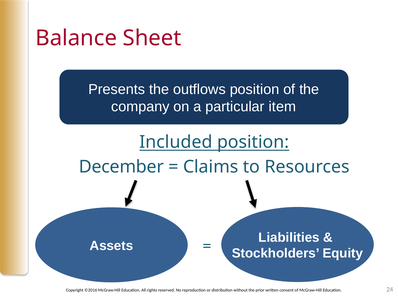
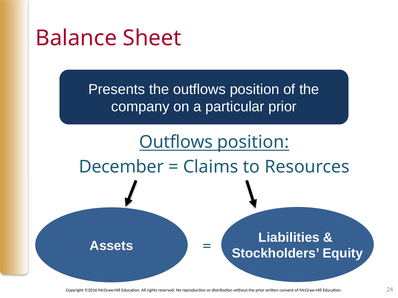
particular item: item -> prior (283, 107)
Included: Included -> Outflows (176, 142)
